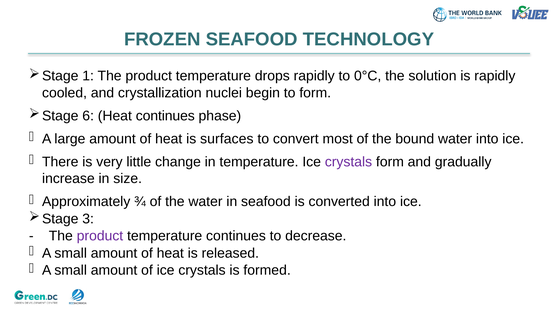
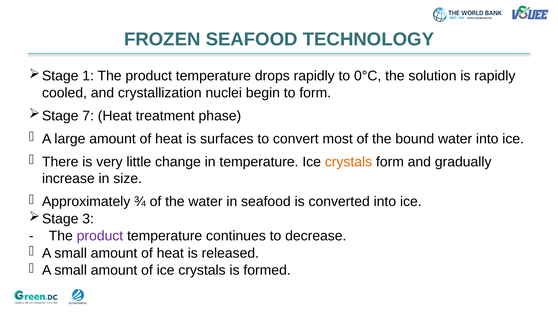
6: 6 -> 7 (88, 116)
Heat continues: continues -> treatment (165, 116)
crystals colour: purple -> orange (348, 162)
